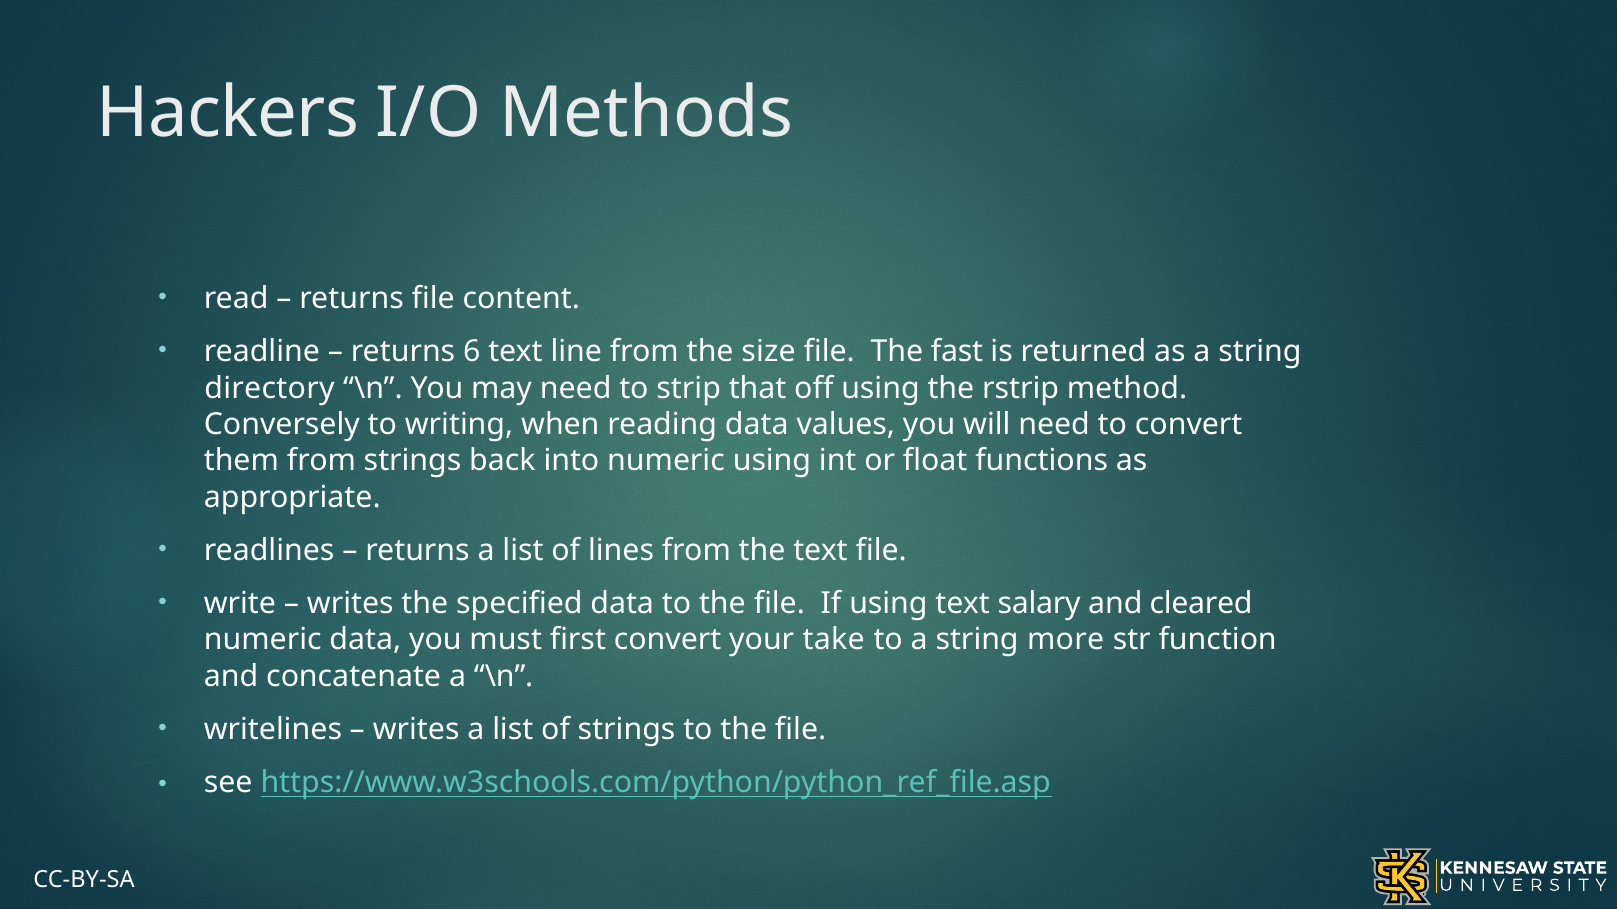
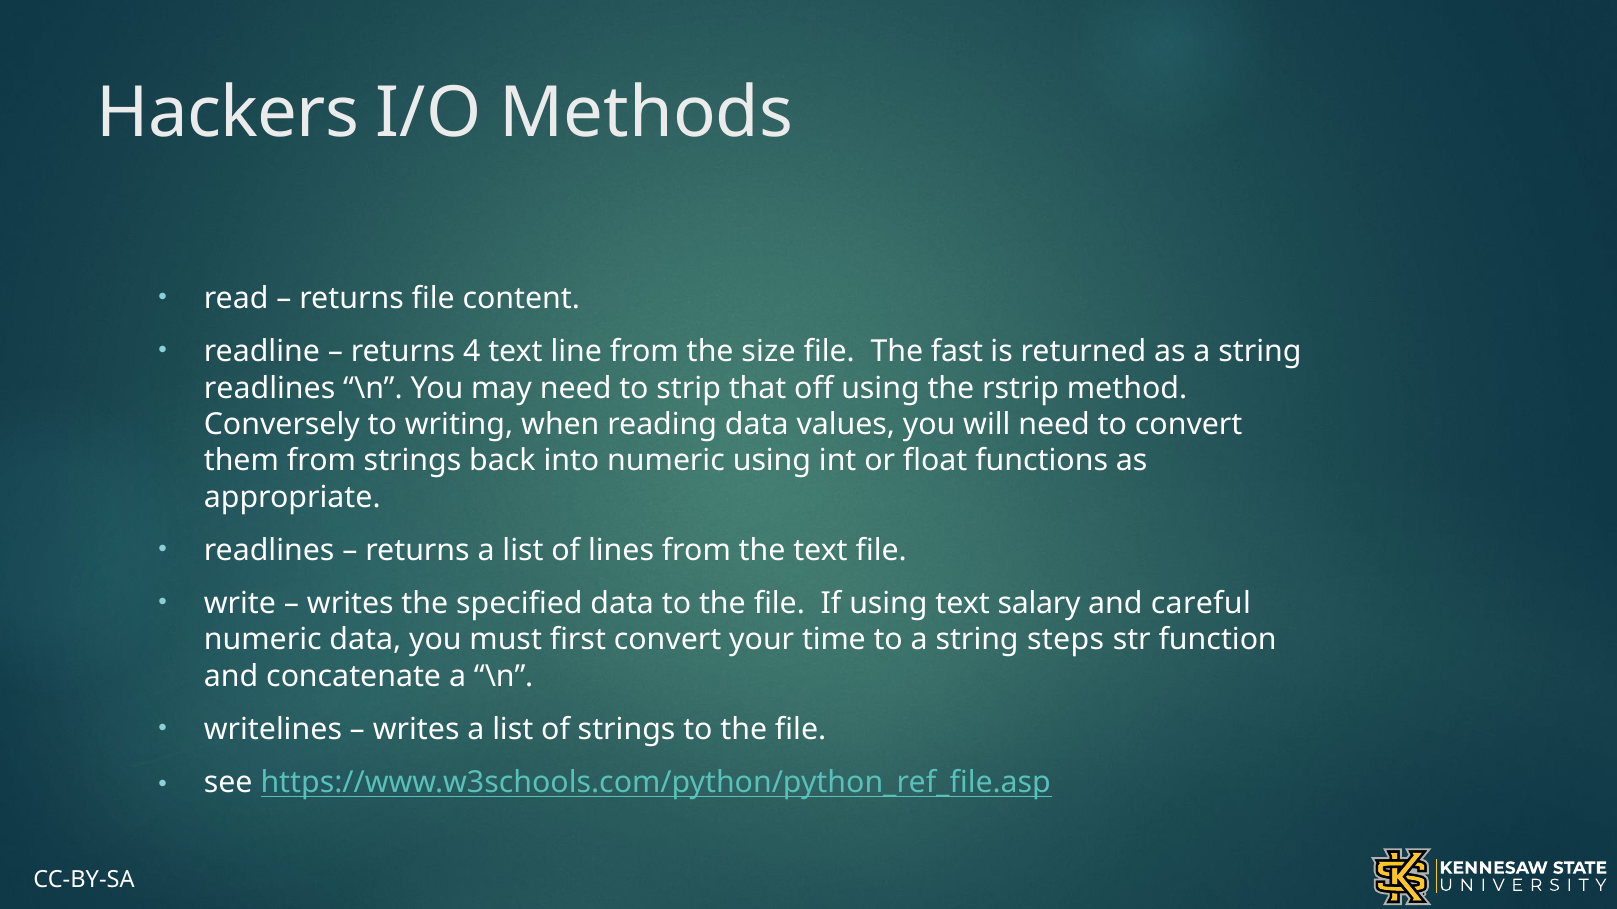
6: 6 -> 4 (472, 352)
directory: directory -> readlines (270, 388)
cleared: cleared -> careful (1201, 604)
take: take -> time (834, 640)
more: more -> steps (1066, 640)
